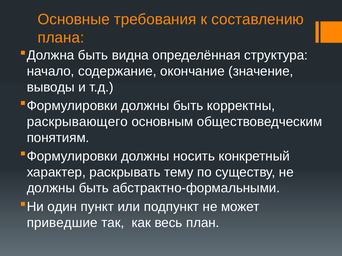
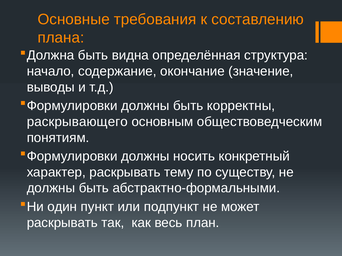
приведшие: приведшие -> раскрывать (62, 223)
